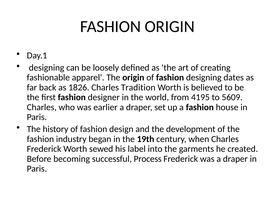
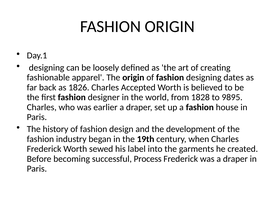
Tradition: Tradition -> Accepted (138, 88)
4195: 4195 -> 1828 (200, 97)
5609: 5609 -> 9895 (232, 97)
